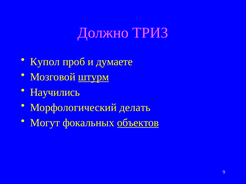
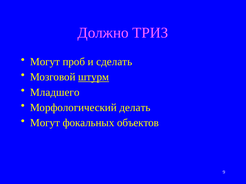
Купол: Купол -> Могут (45, 62)
думаете: думаете -> сделать (114, 62)
Научились: Научились -> Младшего (55, 92)
объектов underline: present -> none (138, 123)
